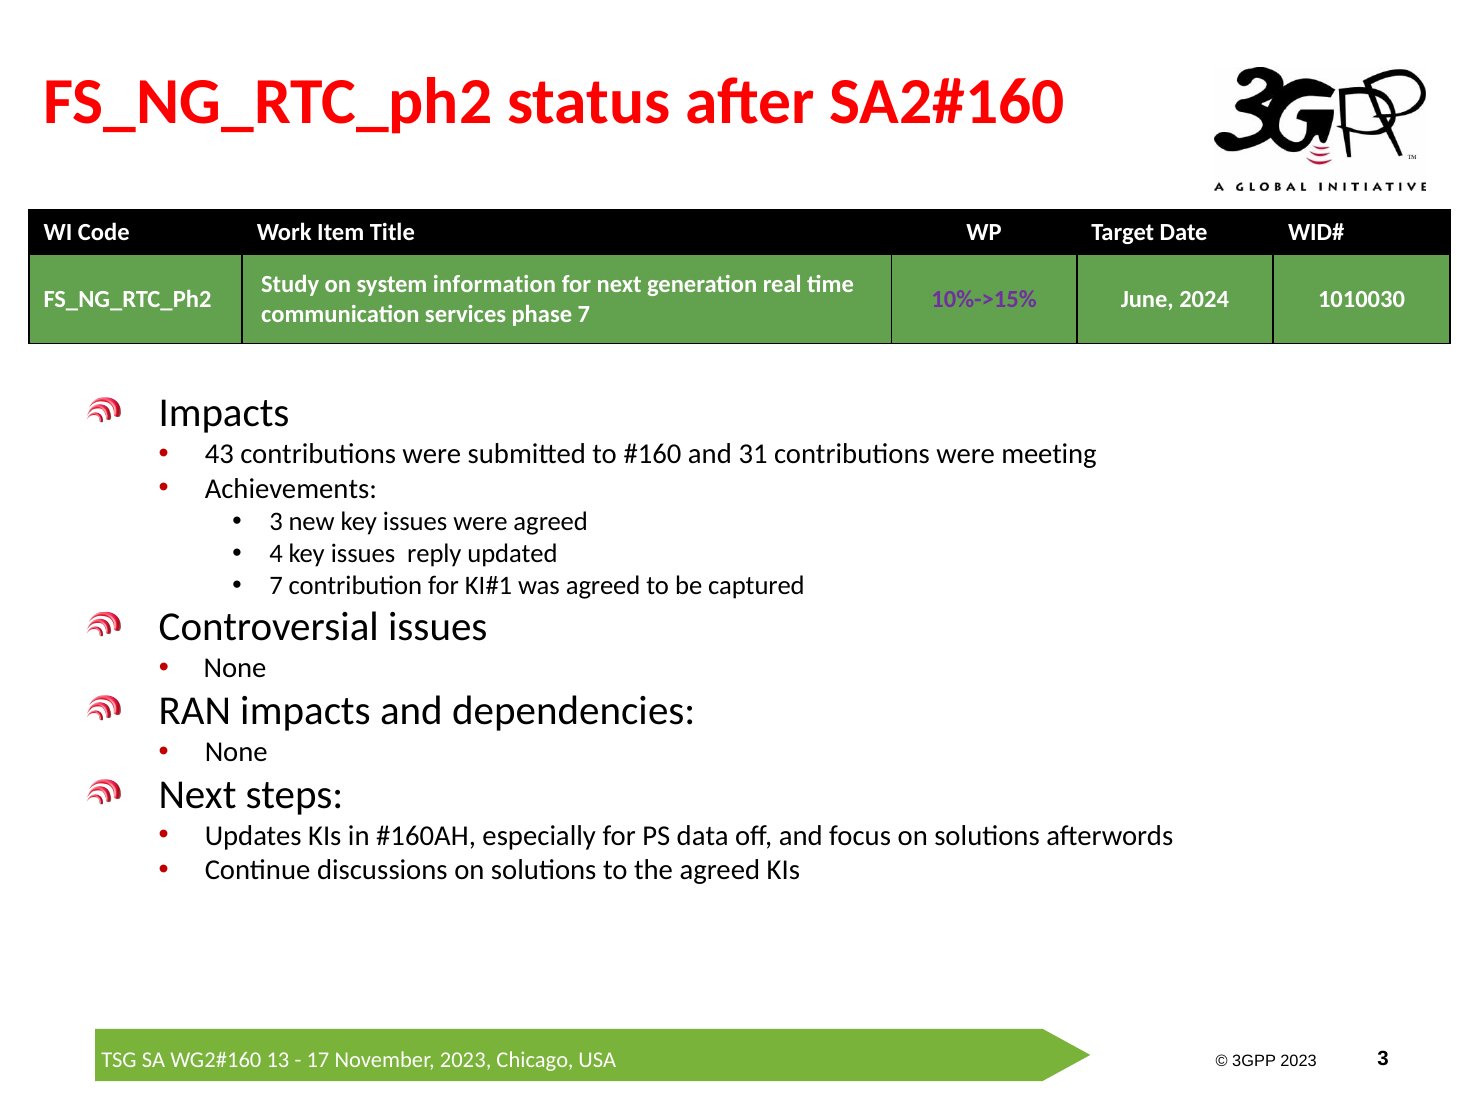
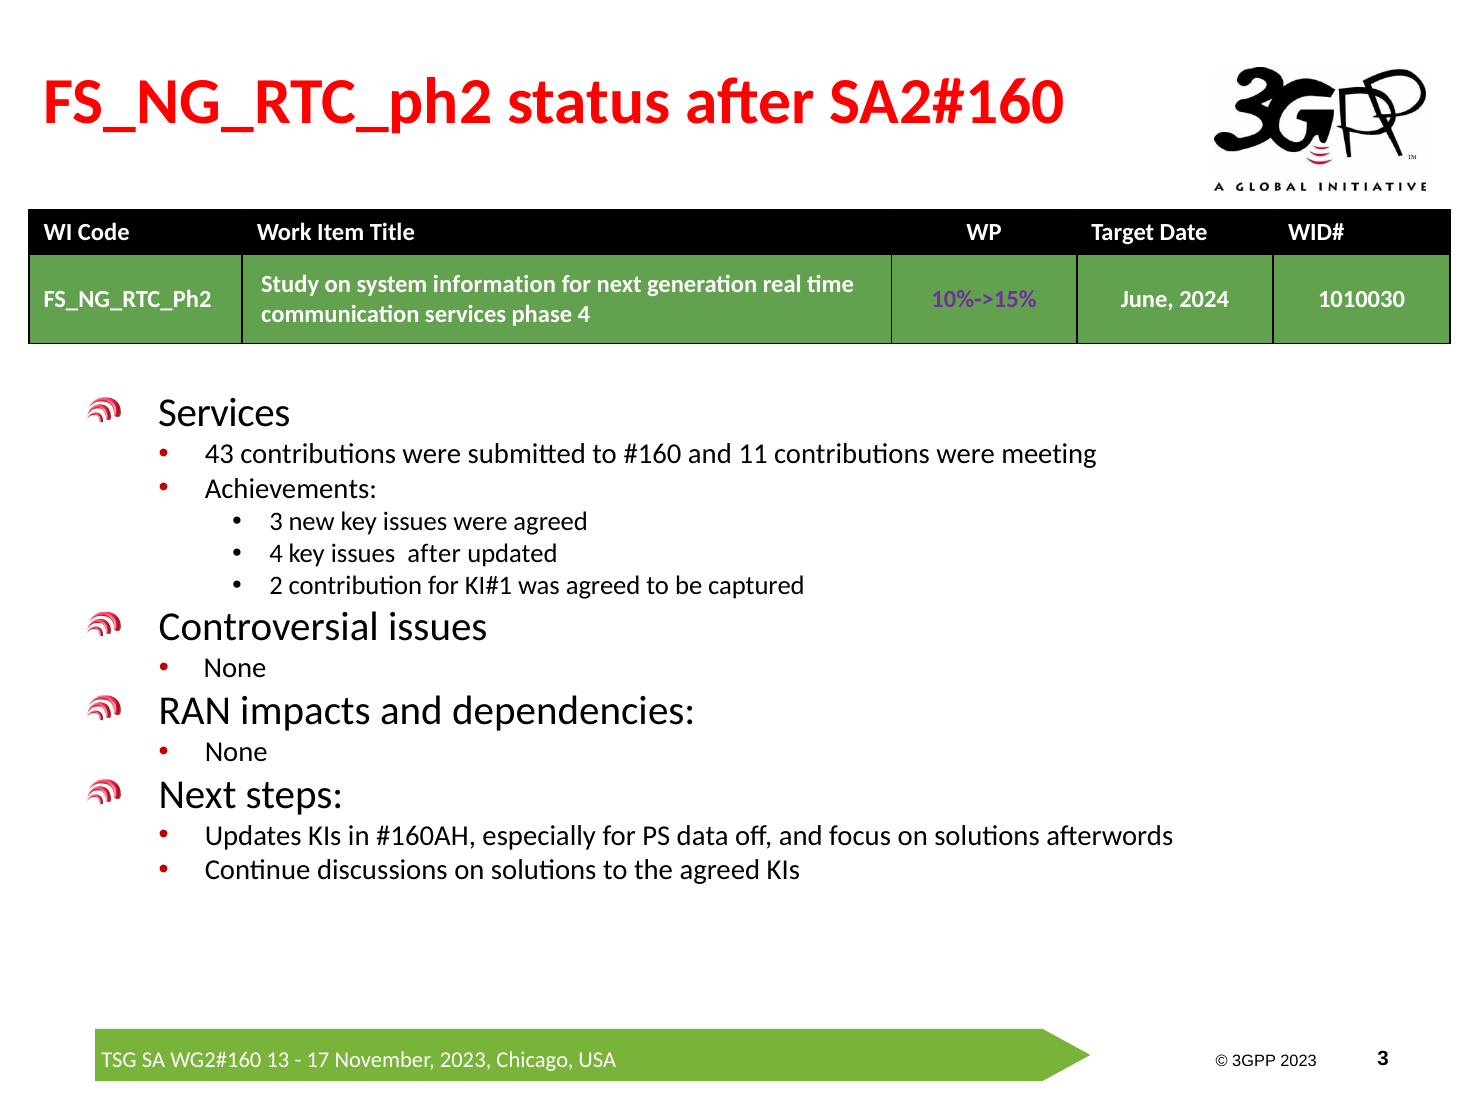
phase 7: 7 -> 4 (584, 314)
Impacts: Impacts -> Services (224, 413)
31: 31 -> 11 (753, 454)
issues reply: reply -> after (434, 553)
7: 7 -> 2 (276, 585)
